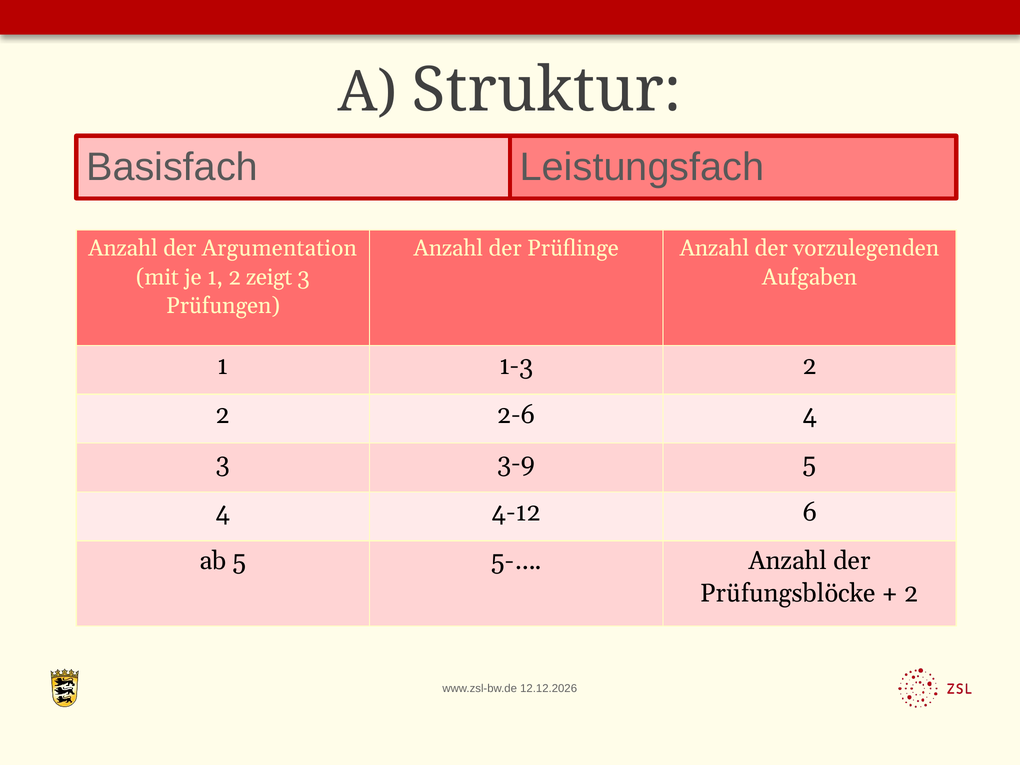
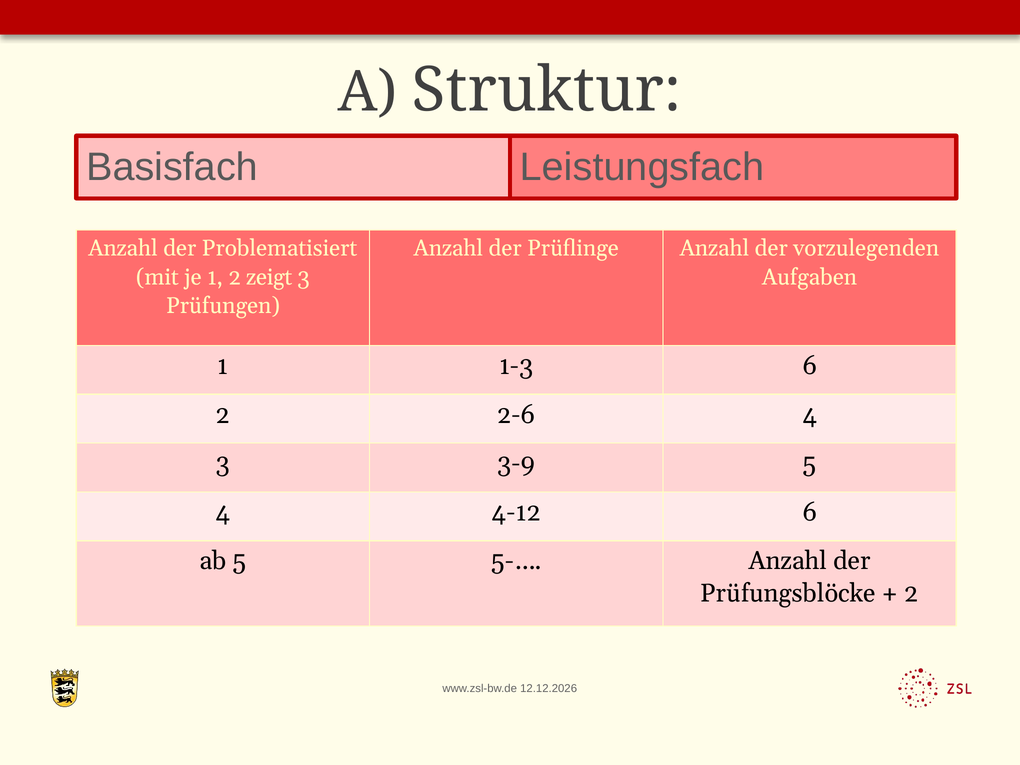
Argumentation: Argumentation -> Problematisiert (279, 248)
1-3 2: 2 -> 6 (810, 366)
